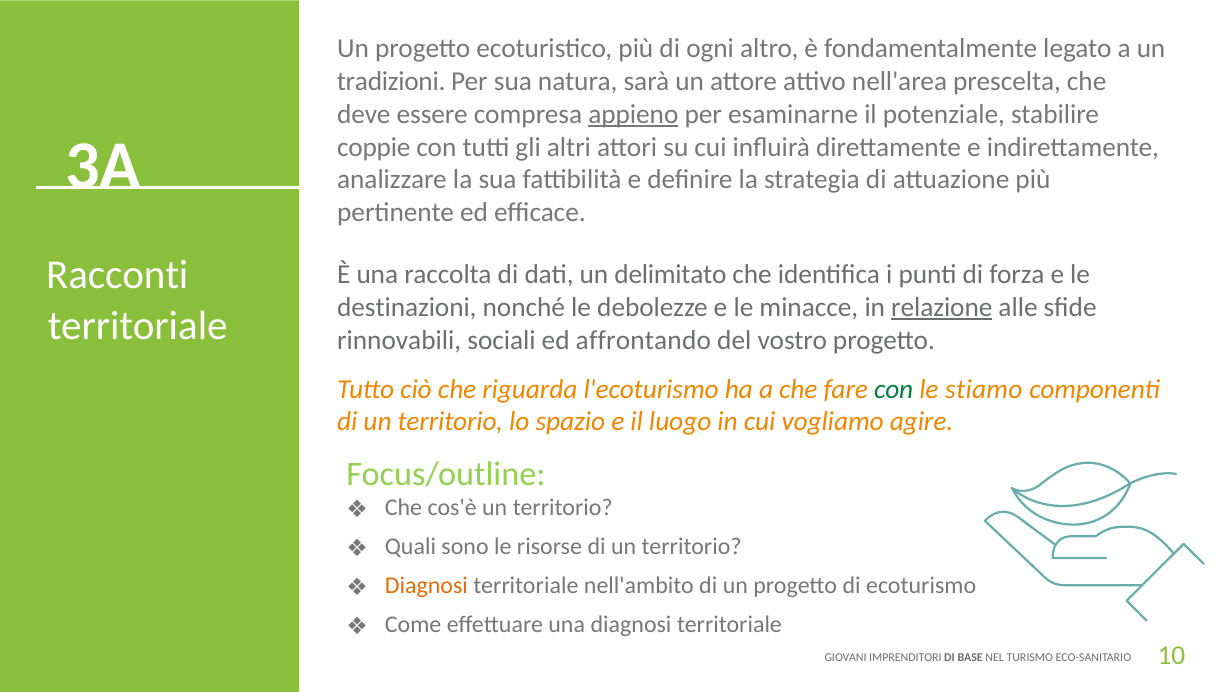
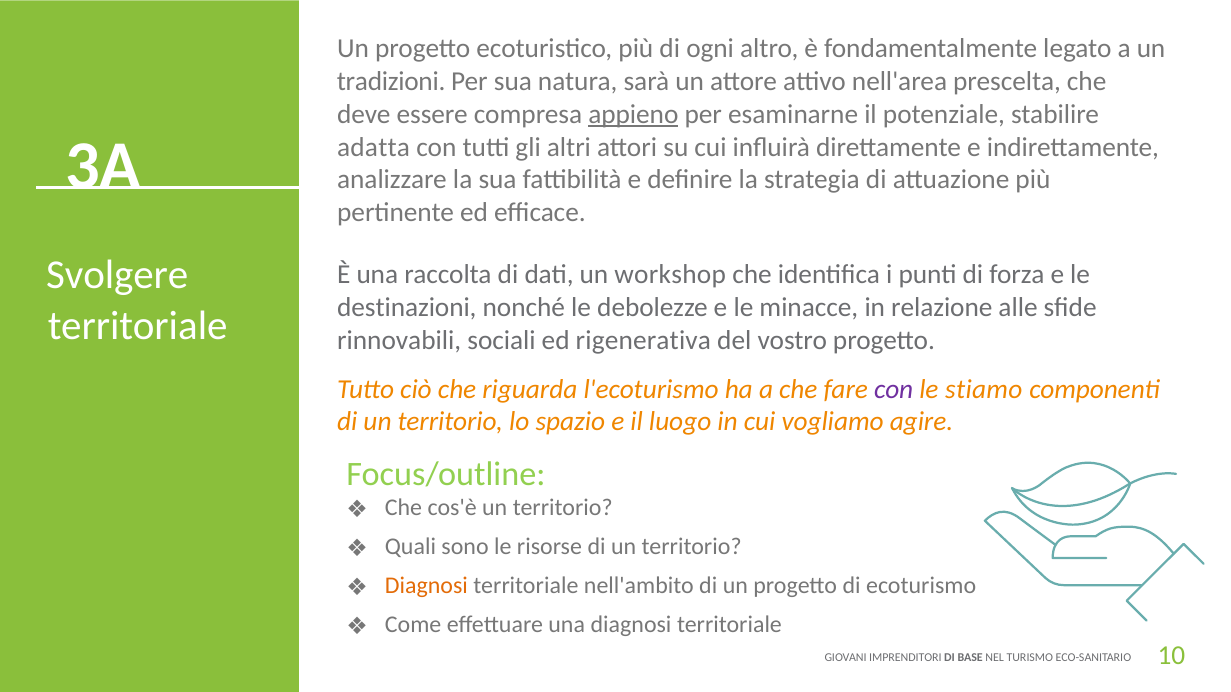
coppie: coppie -> adatta (374, 147)
Racconti: Racconti -> Svolgere (117, 276)
delimitato: delimitato -> workshop (670, 275)
relazione underline: present -> none (942, 308)
affrontando: affrontando -> rigenerativa (643, 340)
con colour: green -> purple (894, 389)
